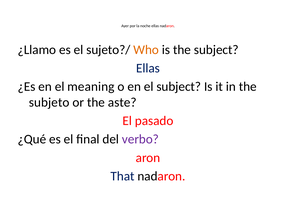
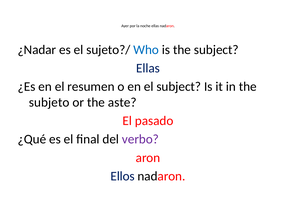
¿Llamo: ¿Llamo -> ¿Nadar (37, 50)
Who colour: orange -> blue (146, 50)
meaning: meaning -> resumen (91, 87)
That: That -> Ellos (123, 176)
